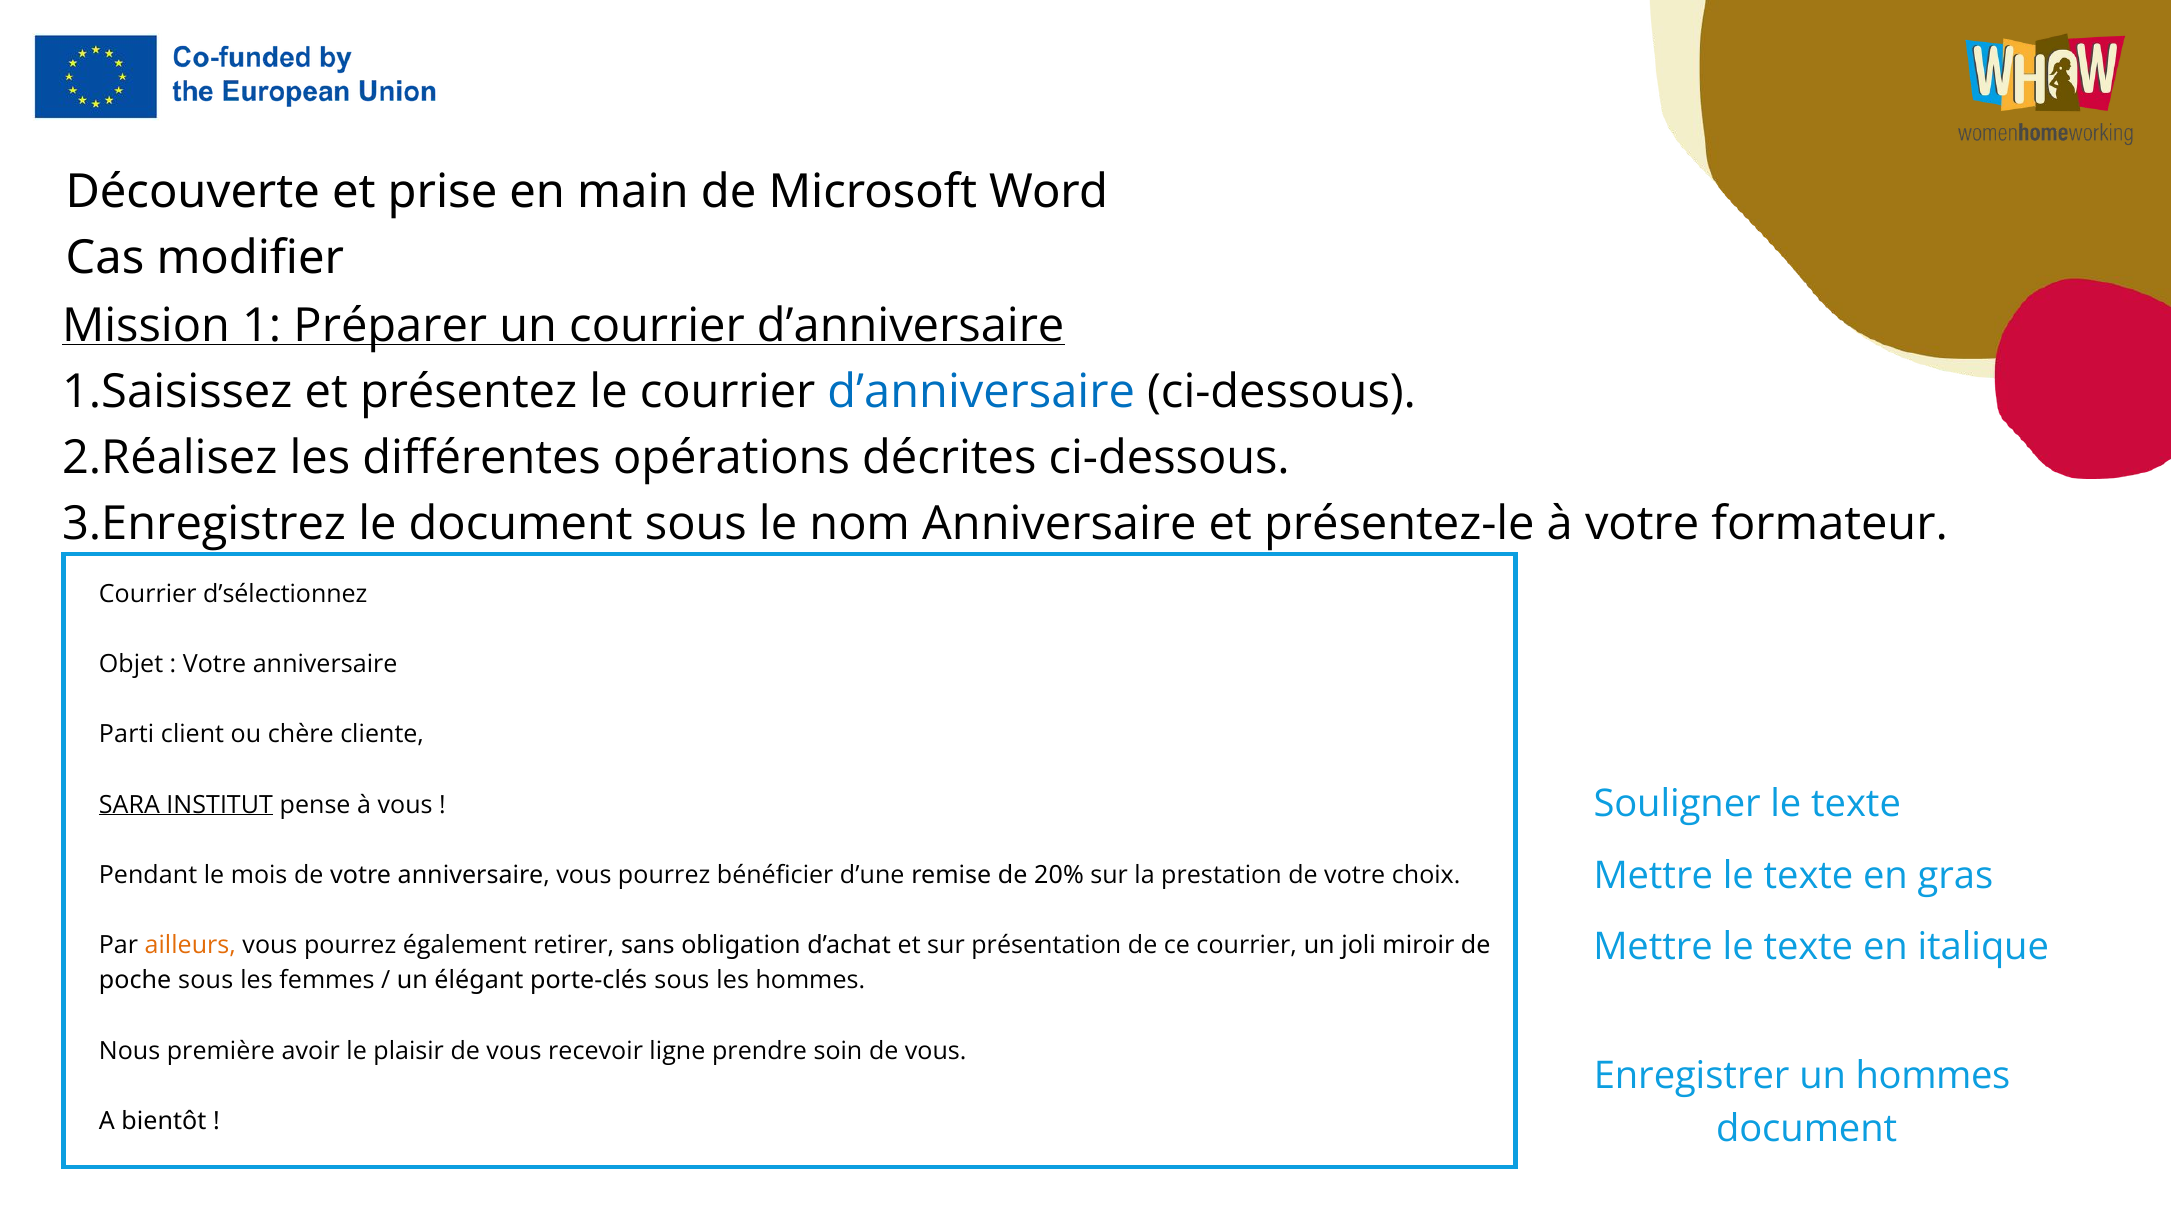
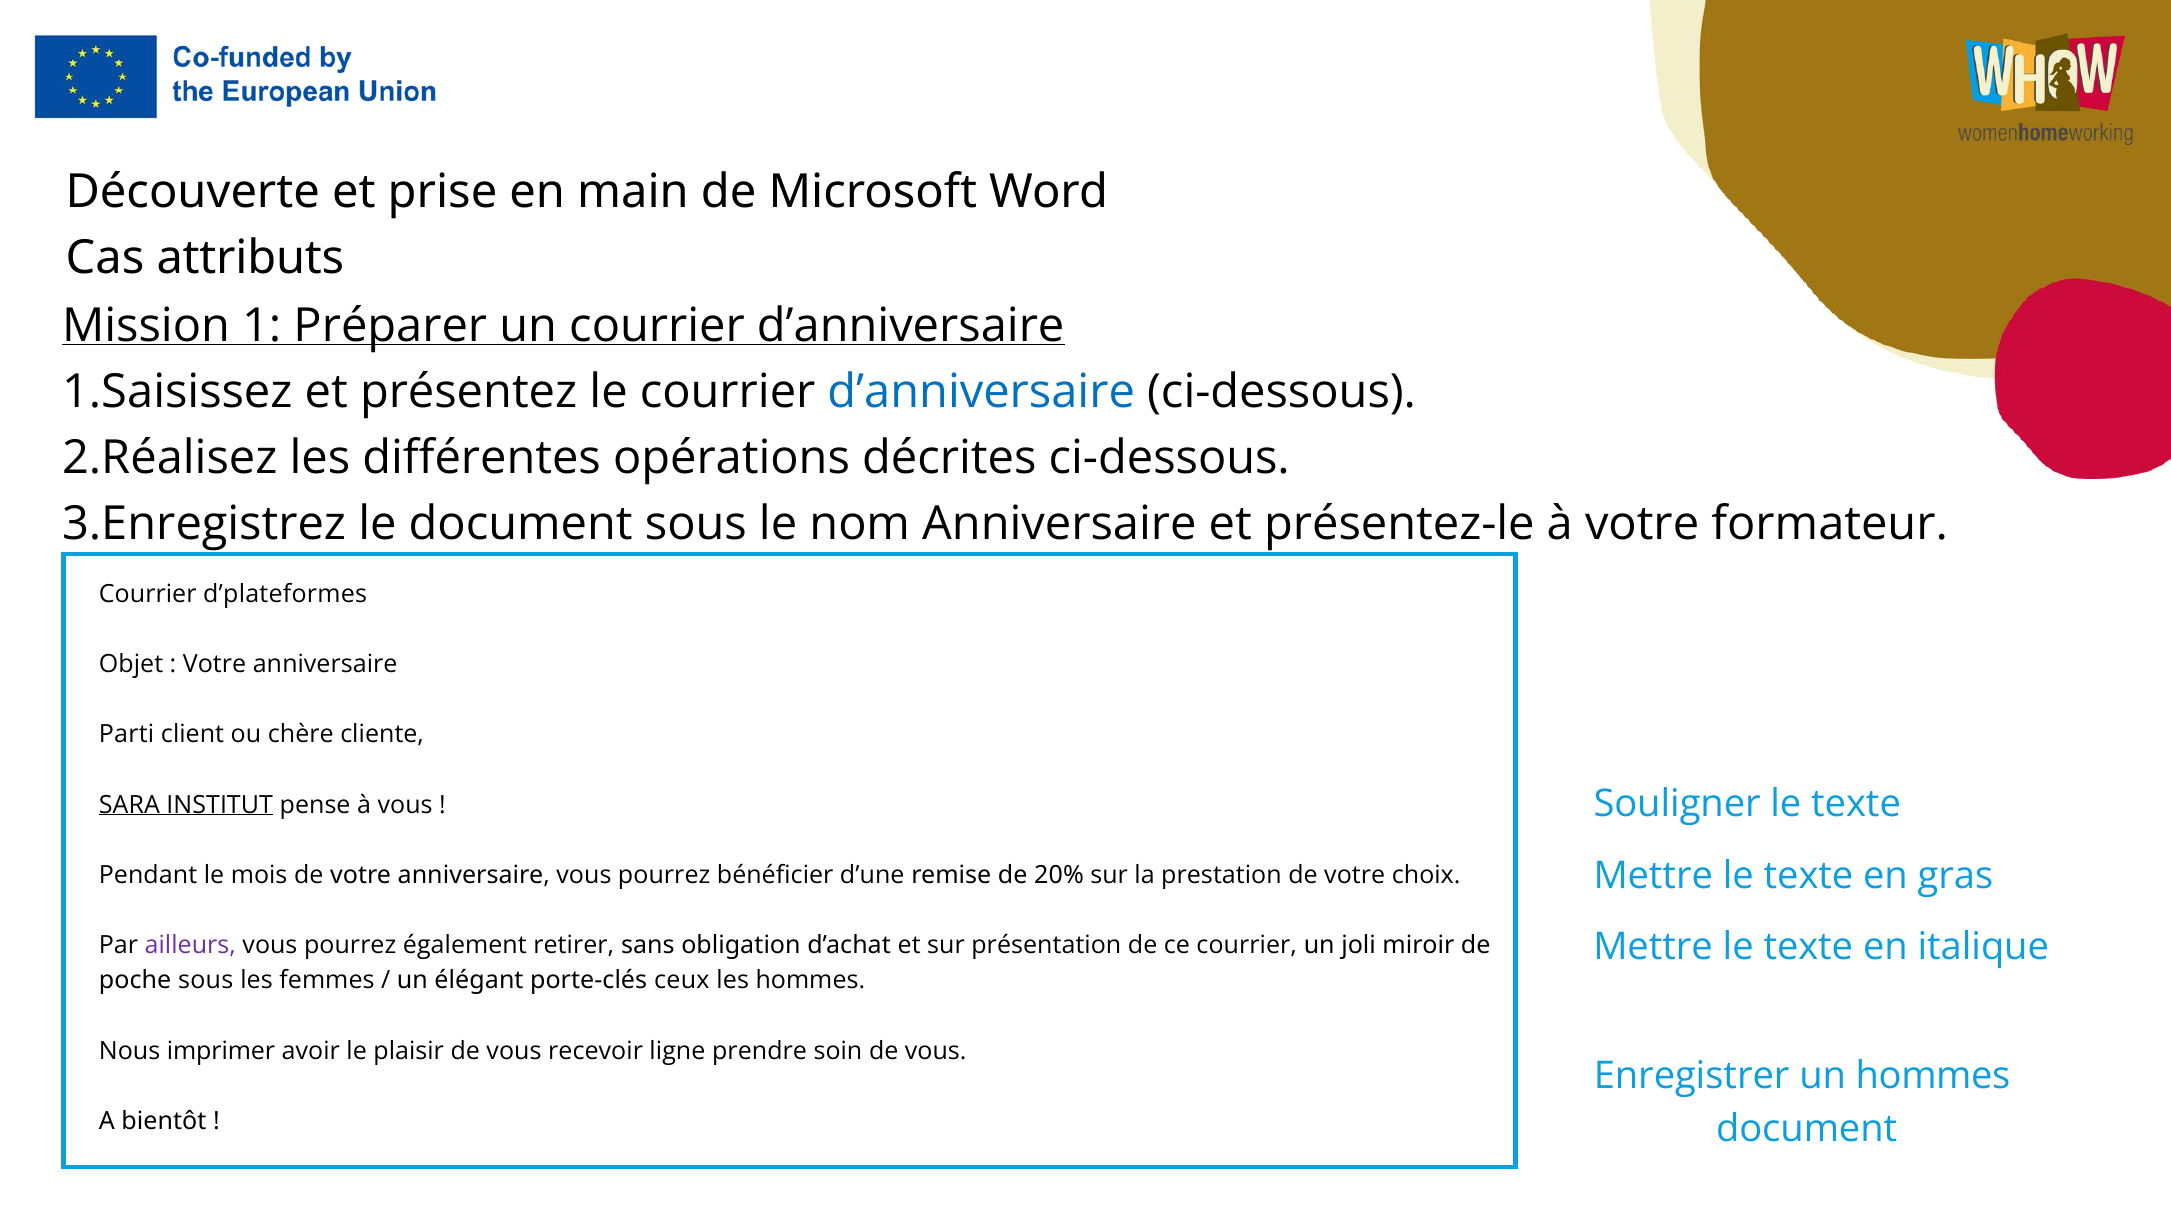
modifier: modifier -> attributs (250, 258)
d’sélectionnez: d’sélectionnez -> d’plateformes (285, 594)
ailleurs colour: orange -> purple (190, 946)
porte-clés sous: sous -> ceux (682, 981)
première: première -> imprimer (221, 1051)
